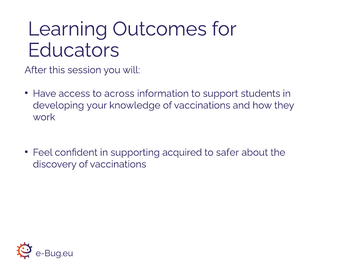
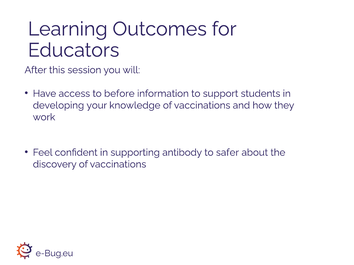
across: across -> before (119, 94)
acquired: acquired -> antibody (182, 153)
